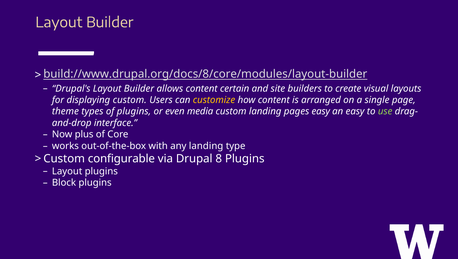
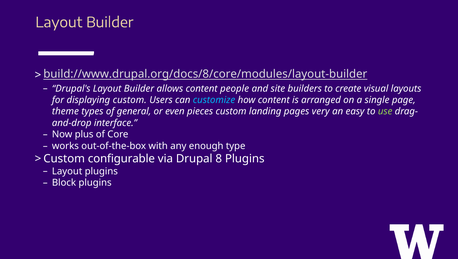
certain: certain -> people (235, 88)
customize colour: yellow -> light blue (214, 100)
of plugins: plugins -> general (134, 111)
media: media -> pieces (200, 111)
pages easy: easy -> very (321, 111)
any landing: landing -> enough (206, 146)
